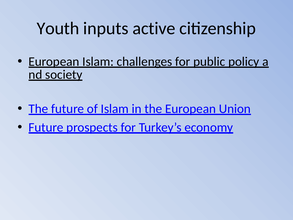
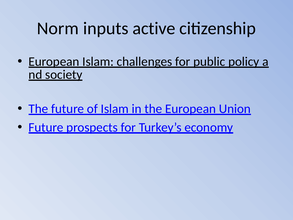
Youth: Youth -> Norm (58, 28)
